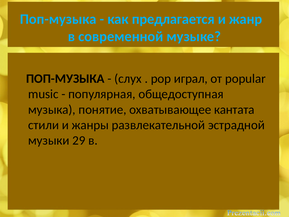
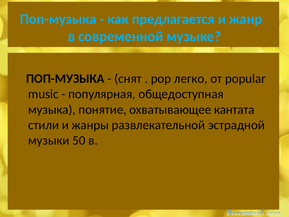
слух: слух -> снят (128, 79)
играл: играл -> легко (191, 79)
29: 29 -> 50 (79, 140)
